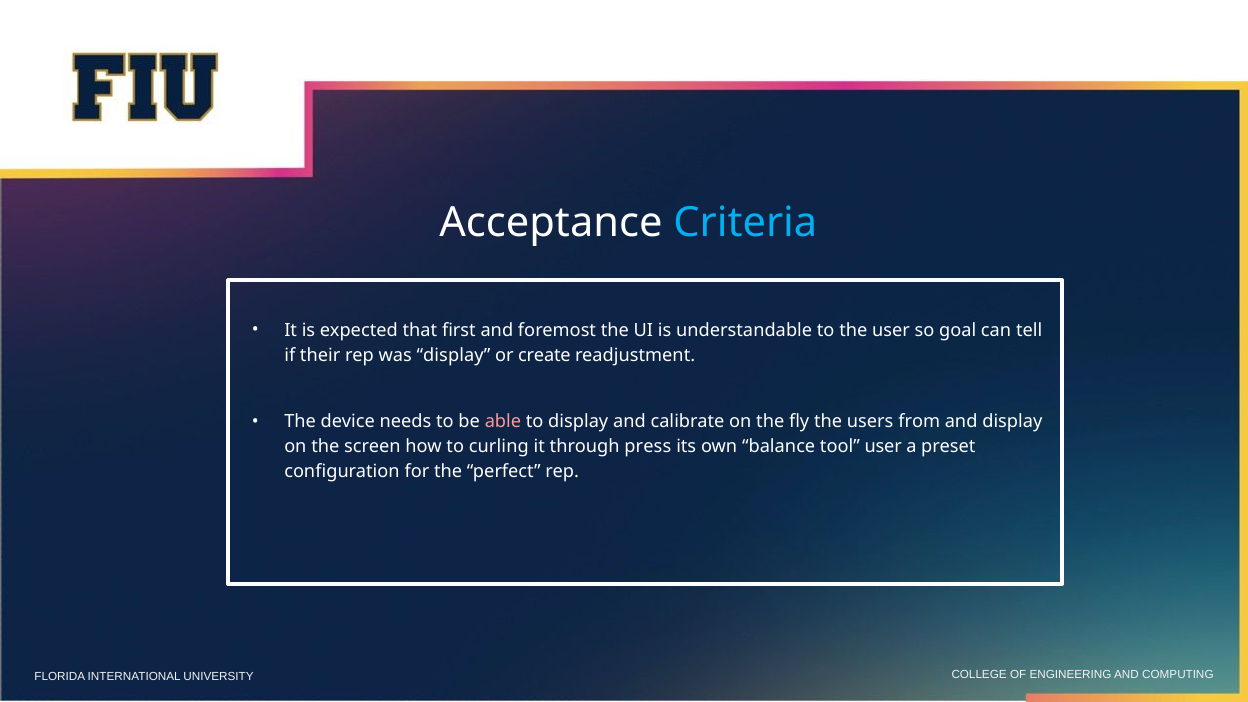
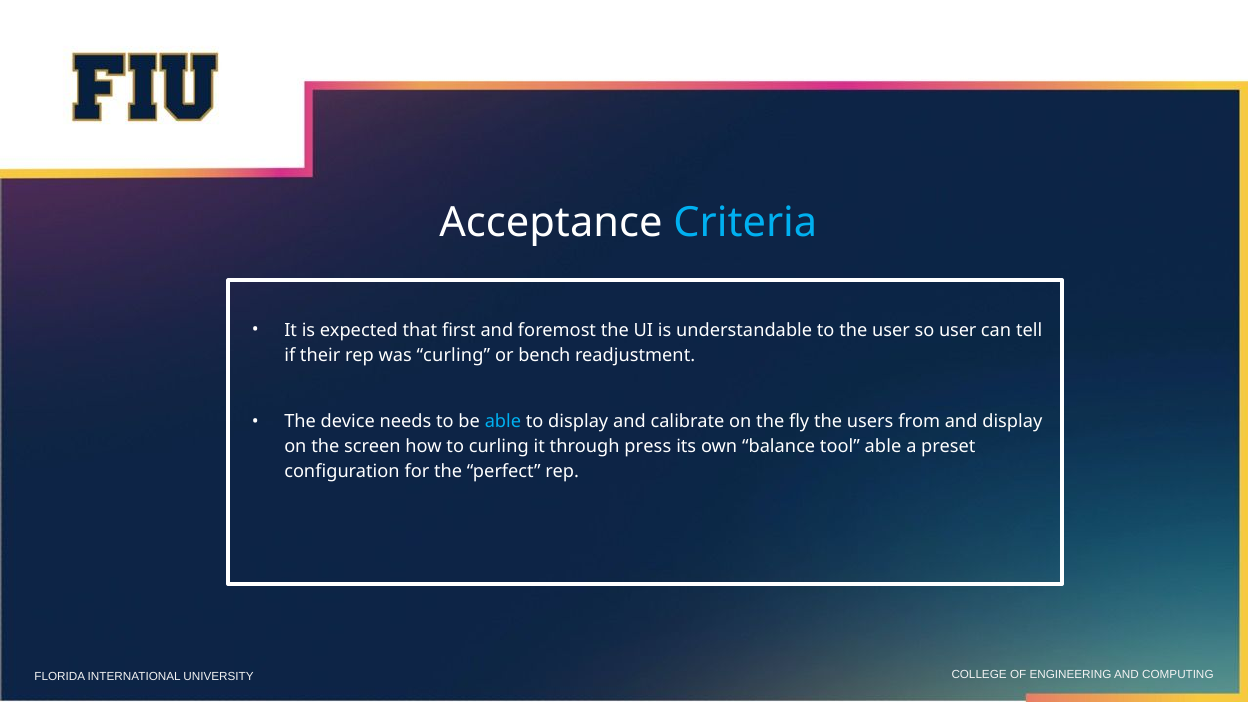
so goal: goal -> user (958, 330)
was display: display -> curling (453, 355)
create: create -> bench (544, 355)
able colour: pink -> light blue (503, 421)
tool user: user -> able (883, 446)
